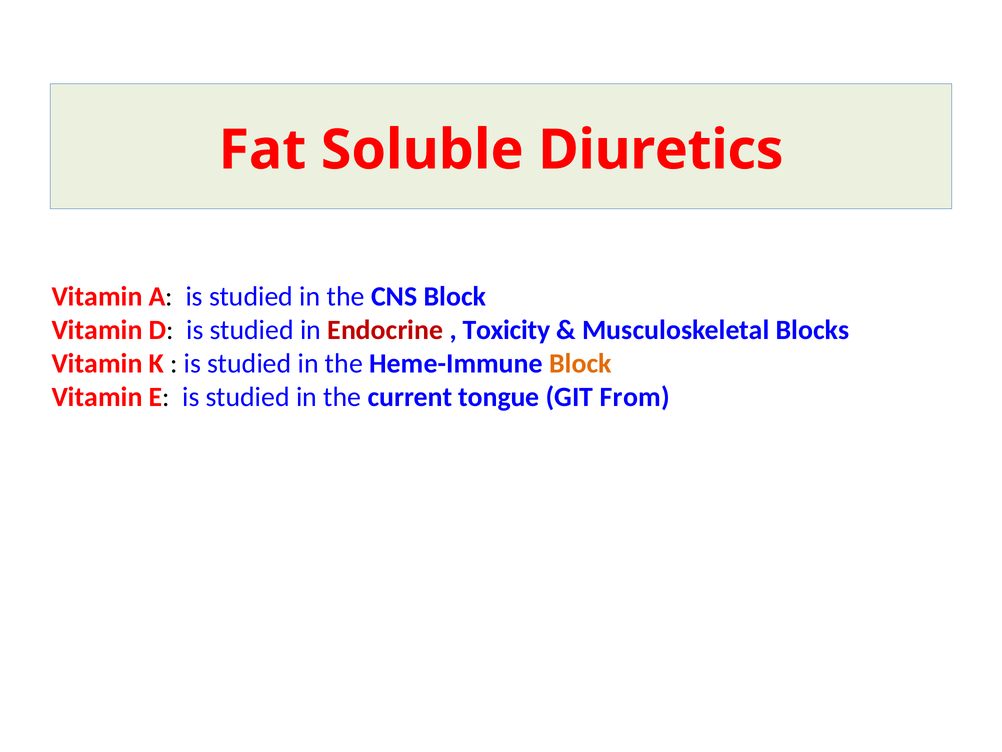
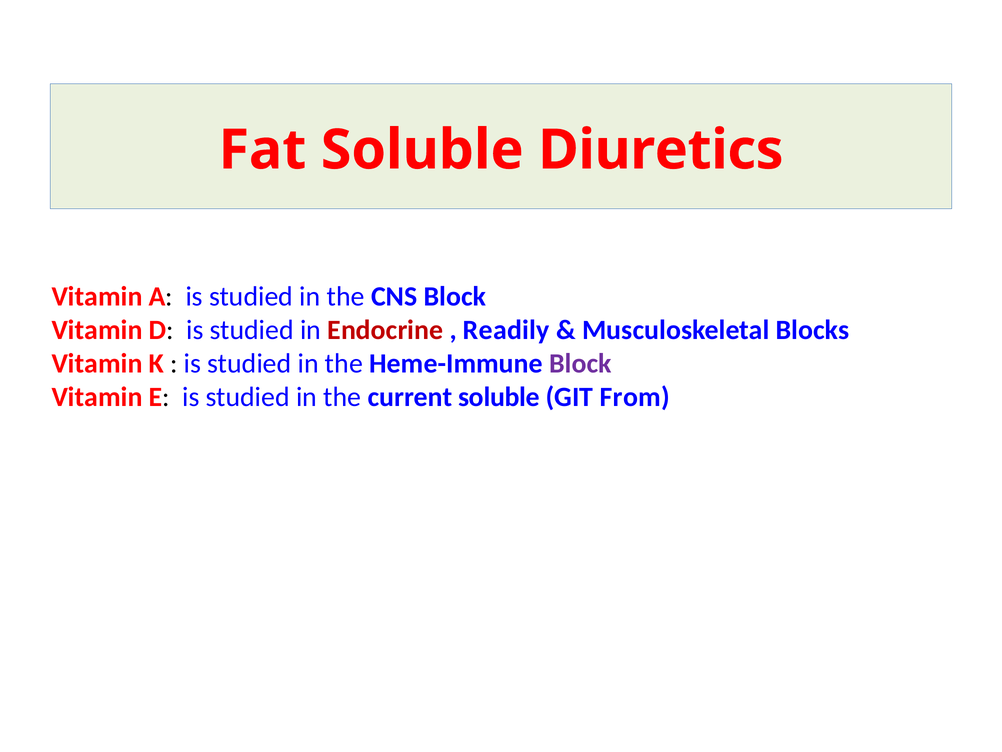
Toxicity: Toxicity -> Readily (506, 330)
Block colour: orange -> purple (580, 363)
current tongue: tongue -> soluble (499, 397)
